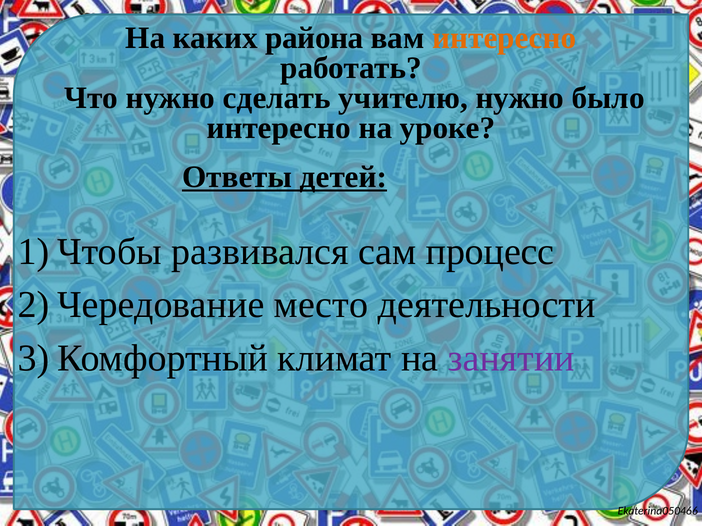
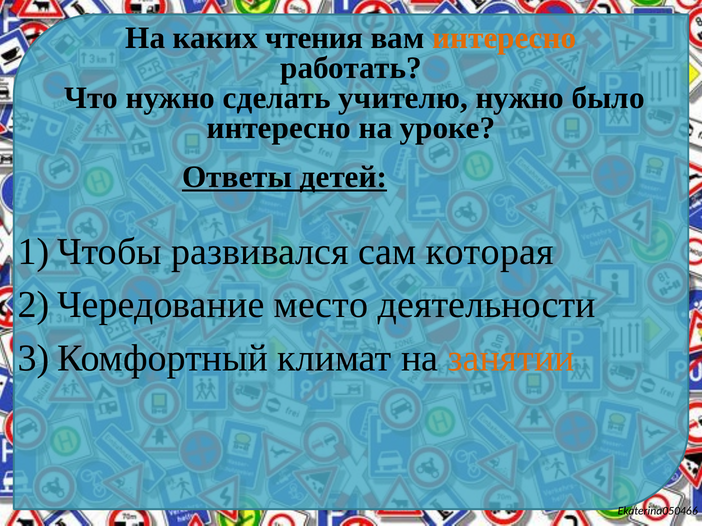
района: района -> чтения (314, 38)
процесс: процесс -> которая (490, 252)
занятии colour: purple -> orange (511, 358)
